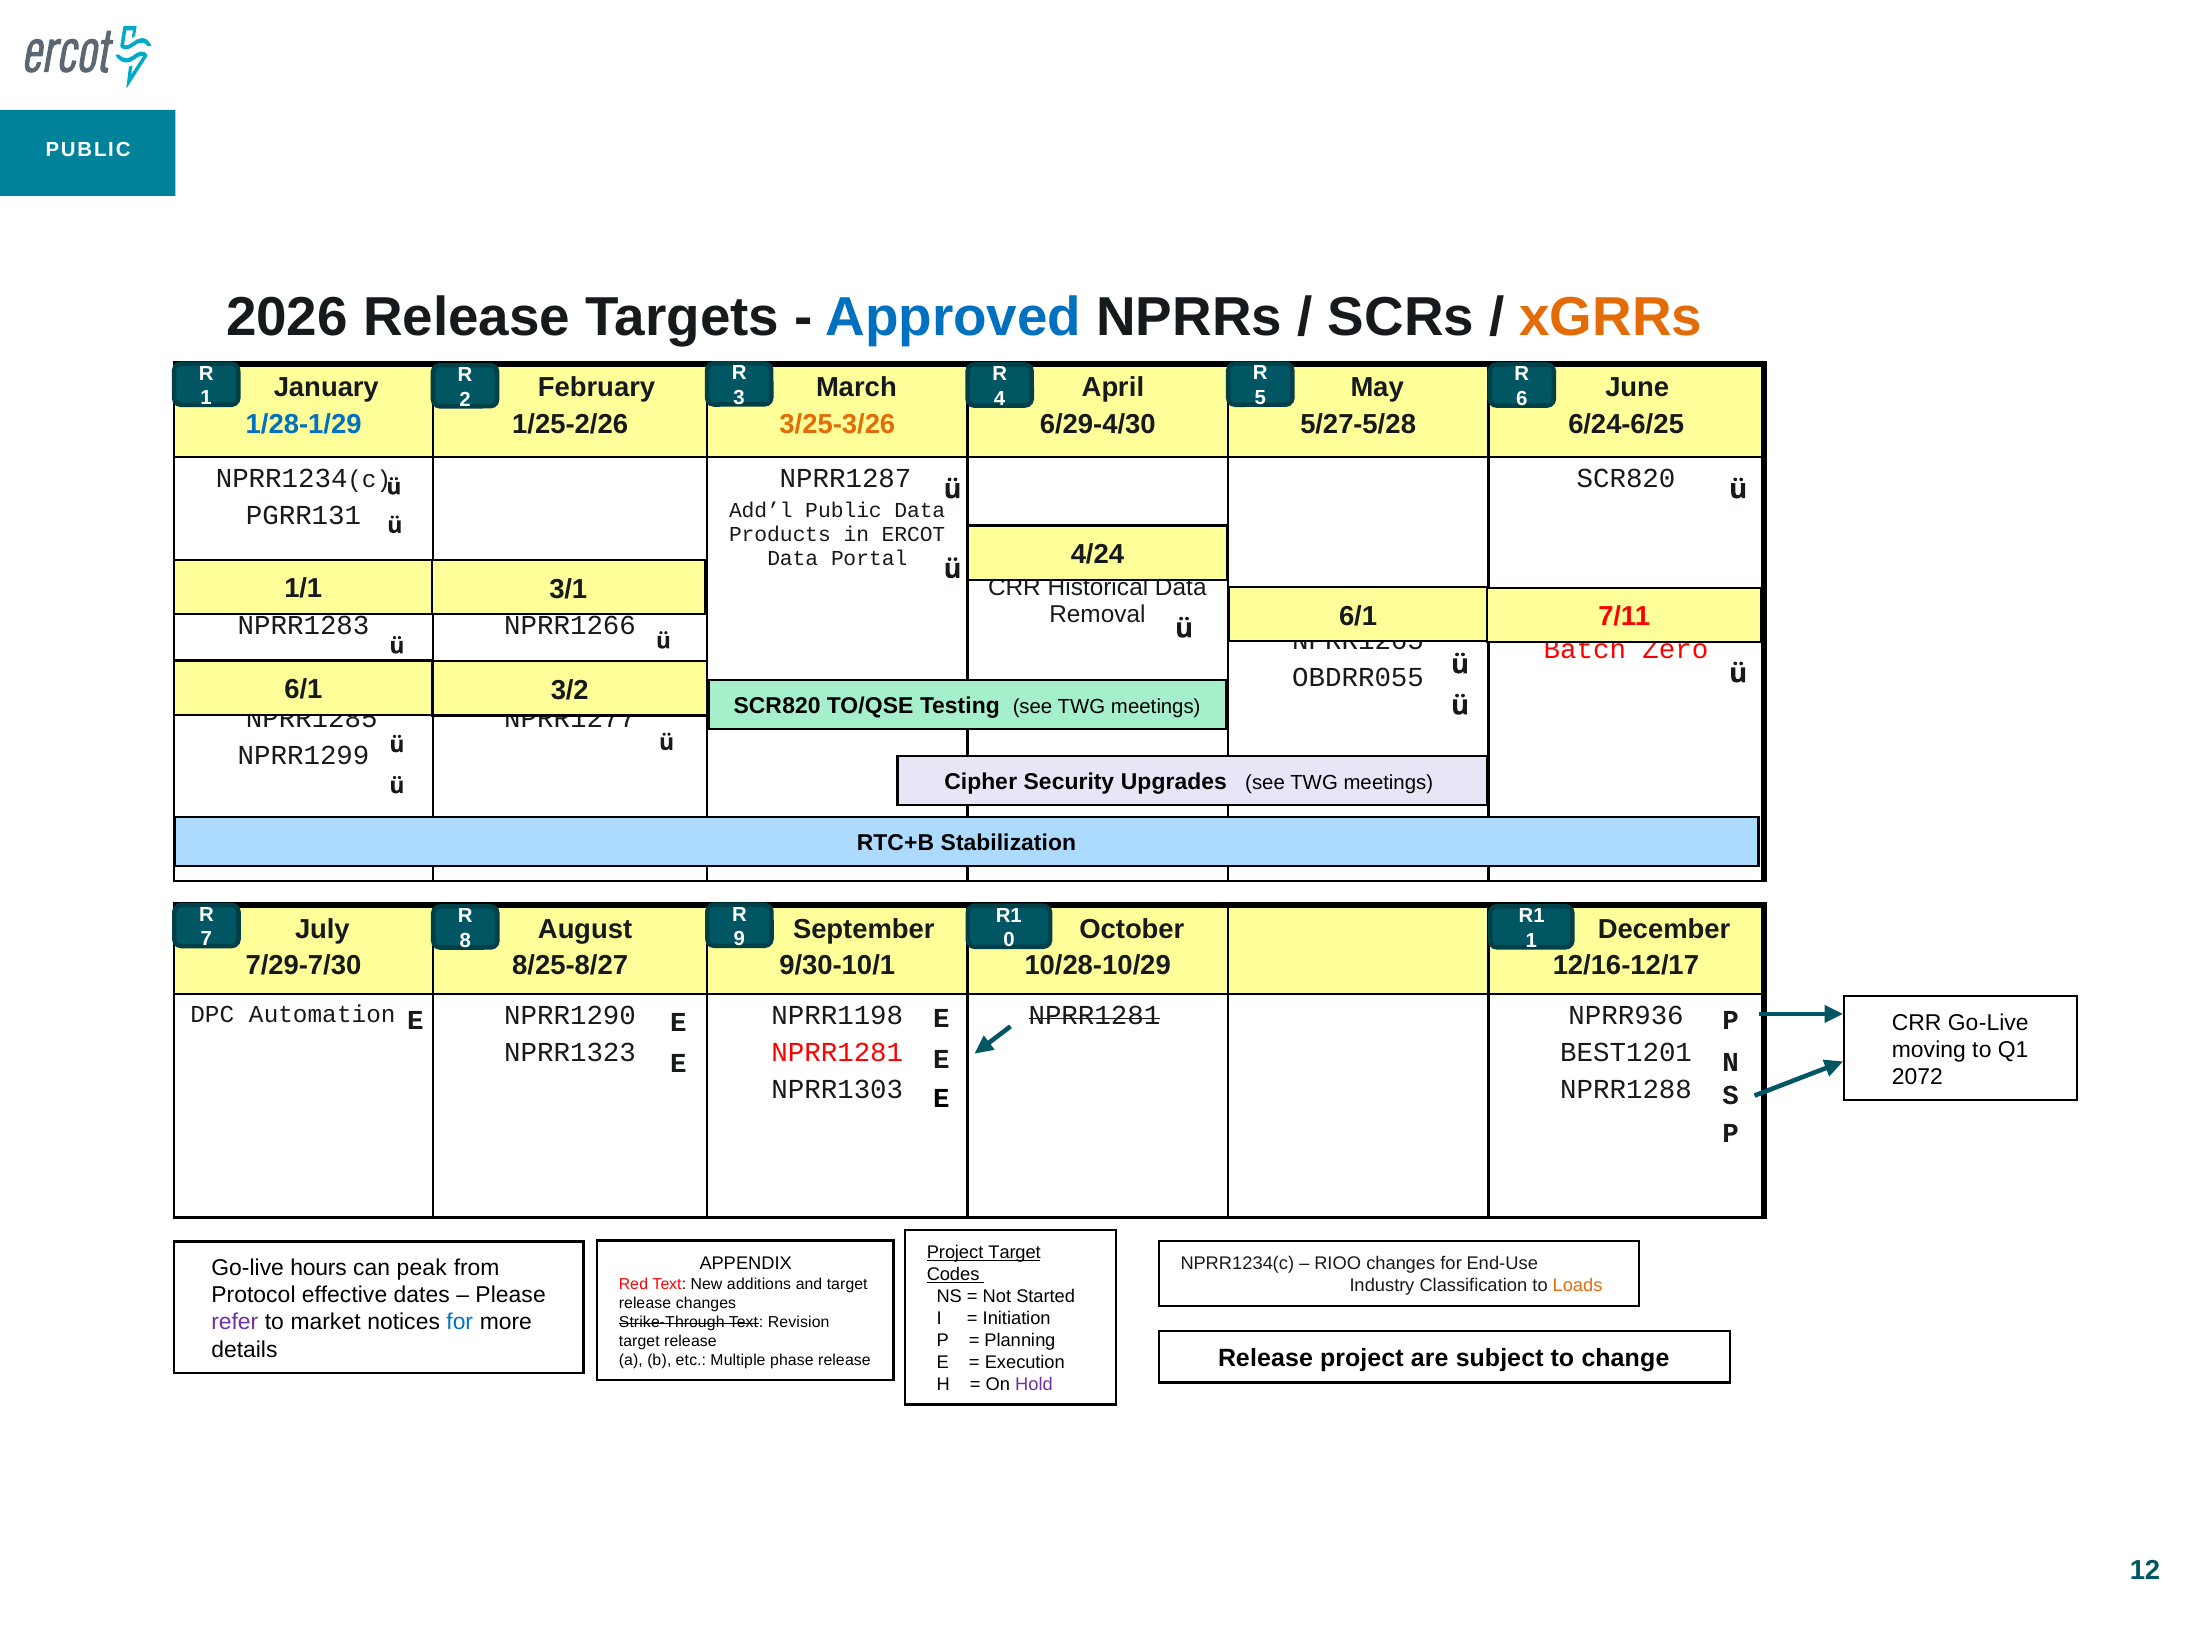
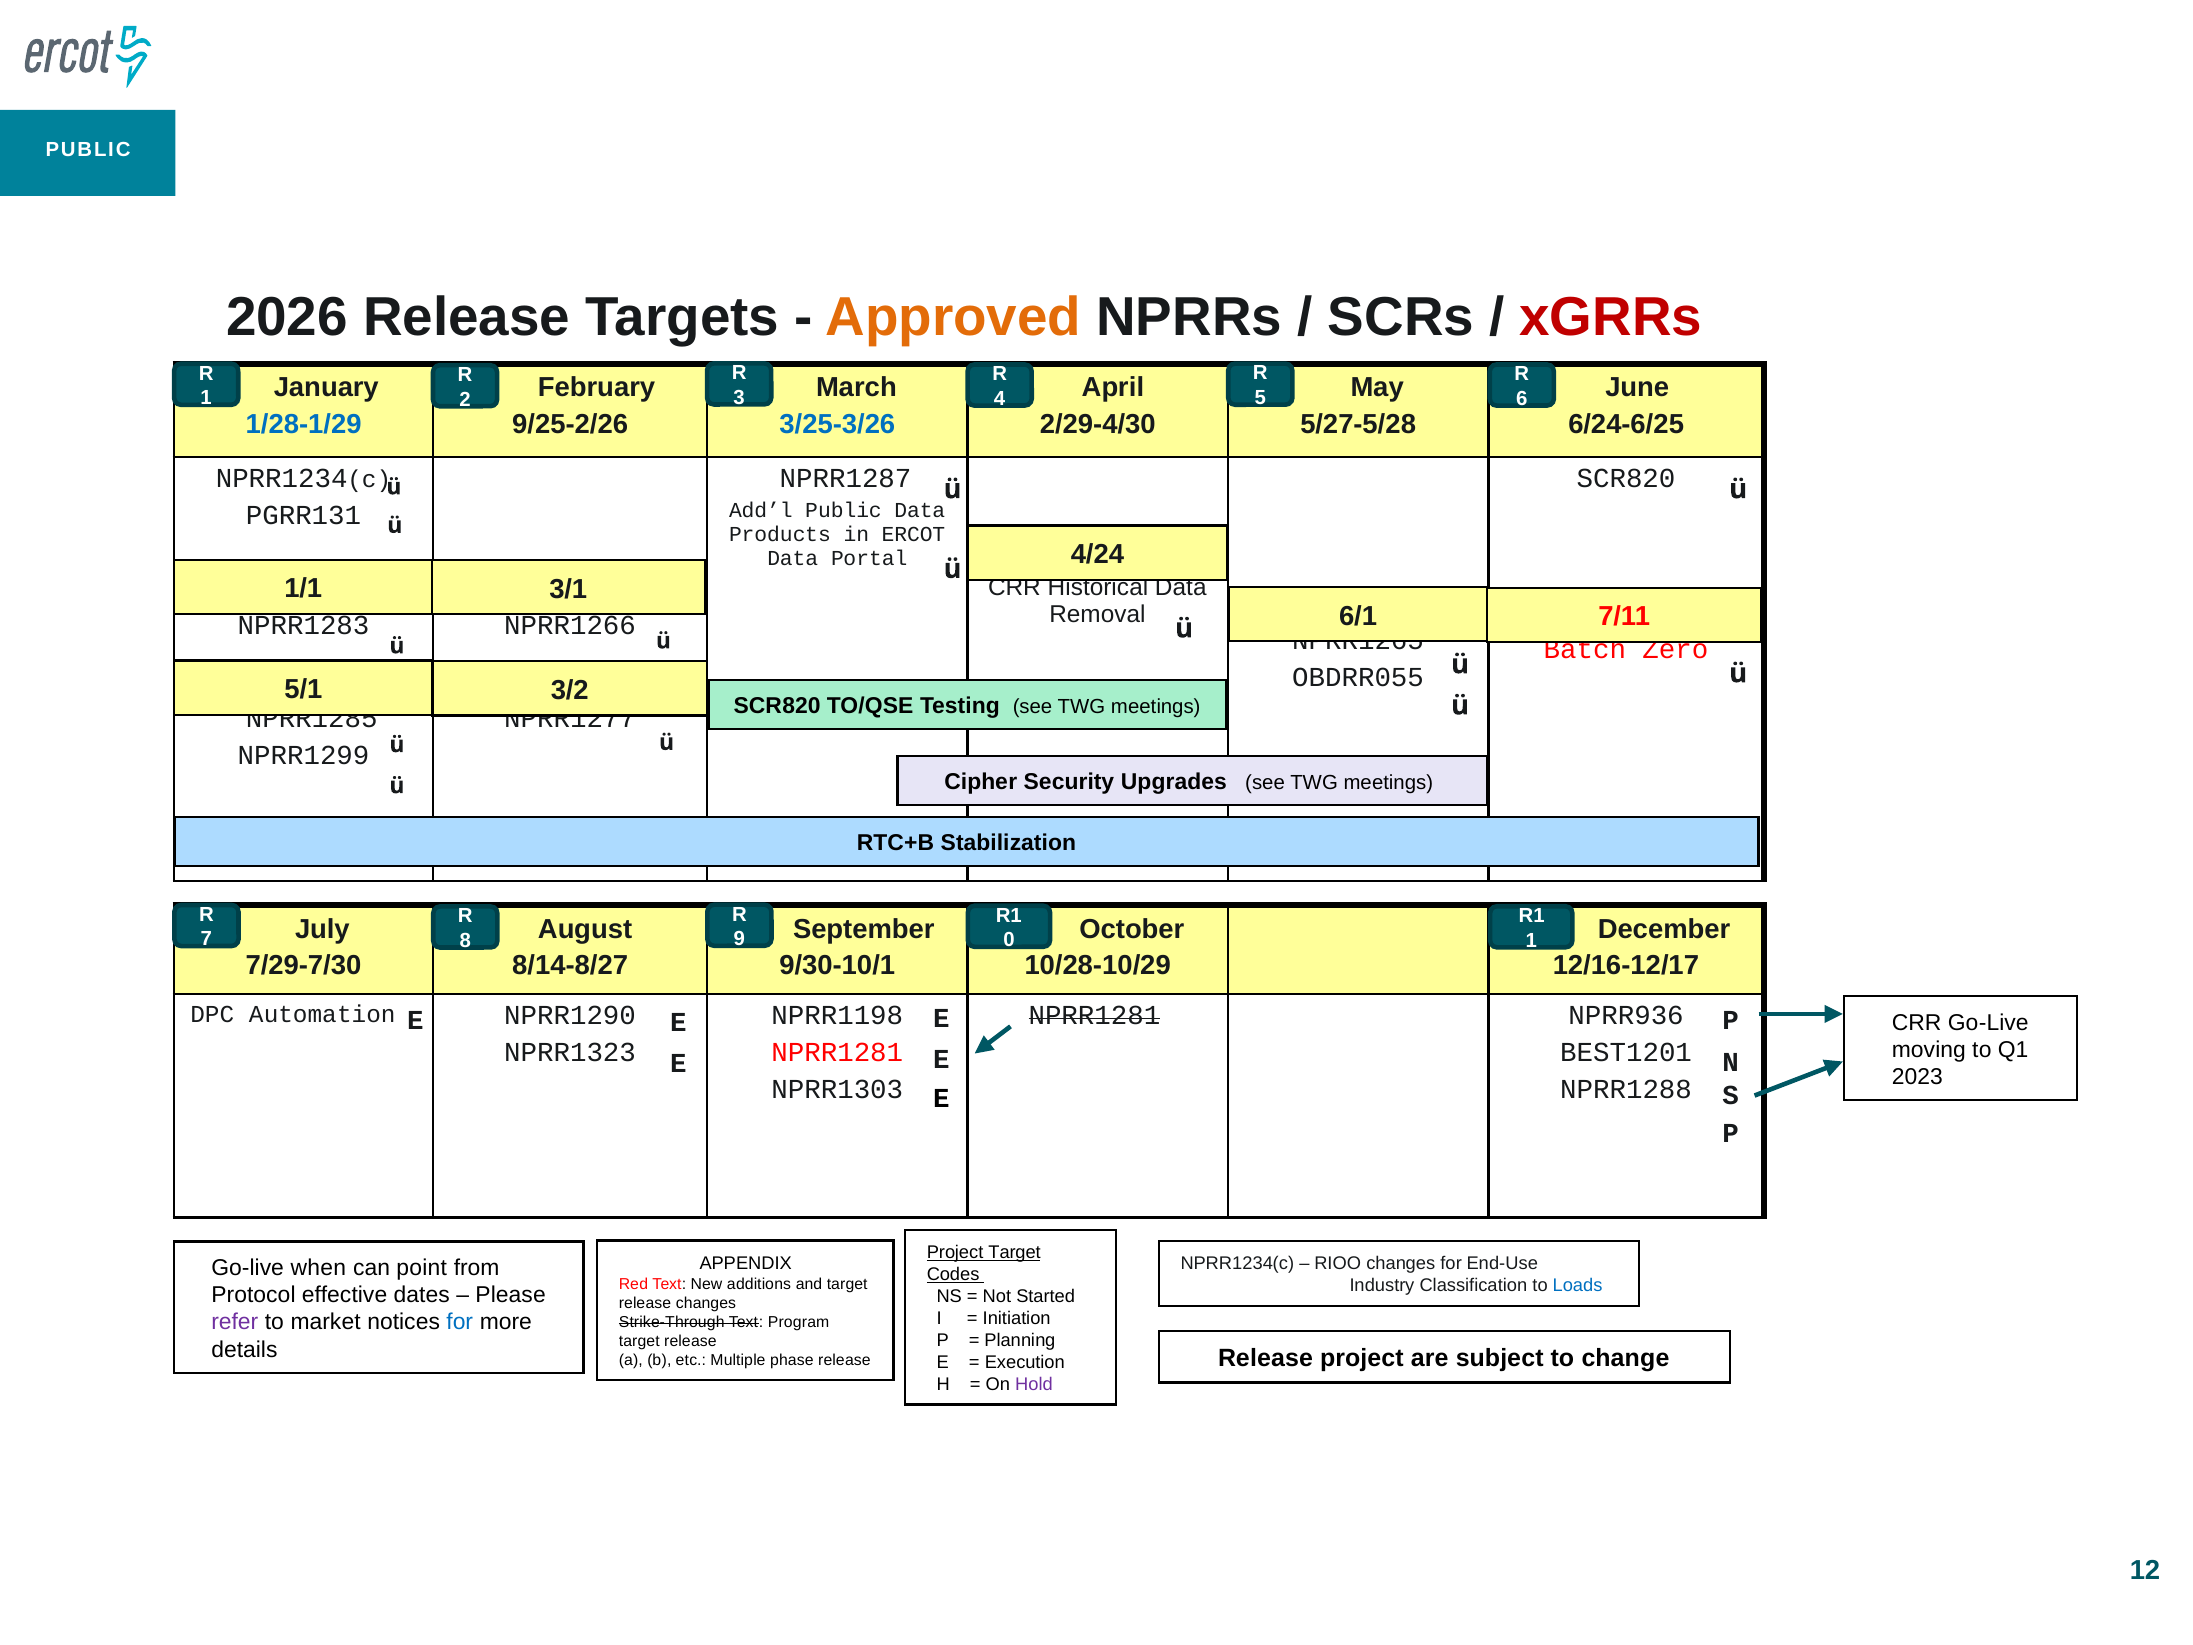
Approved colour: blue -> orange (953, 317)
xGRRs colour: orange -> red (1611, 317)
1/25-2/26: 1/25-2/26 -> 9/25-2/26 (570, 424)
3/25-3/26 colour: orange -> blue (837, 424)
6/29-4/30: 6/29-4/30 -> 2/29-4/30 (1098, 424)
6/1: 6/1 -> 5/1 (303, 690)
8/25-8/27: 8/25-8/27 -> 8/14-8/27 (570, 965)
2072: 2072 -> 2023 (1917, 1077)
hours: hours -> when (318, 1267)
peak: peak -> point (422, 1267)
Loads colour: orange -> blue (1578, 1286)
Revision: Revision -> Program (799, 1322)
